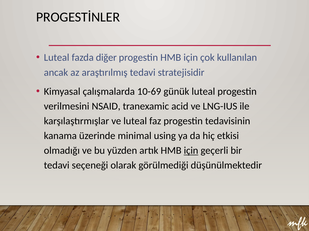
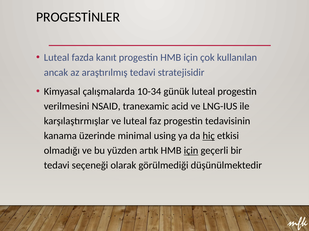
diğer: diğer -> kanıt (106, 58)
10-69: 10-69 -> 10-34 (149, 92)
hiç underline: none -> present (209, 136)
